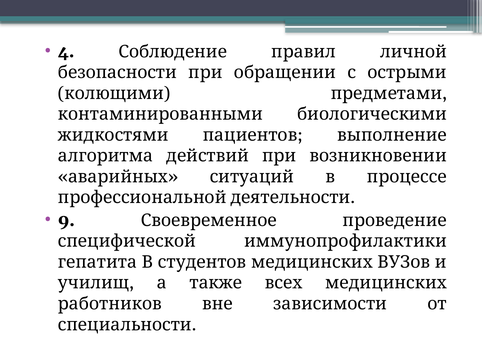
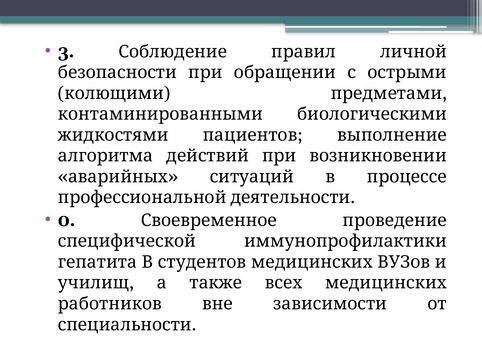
4: 4 -> 3 (66, 52)
9: 9 -> 0 (66, 221)
